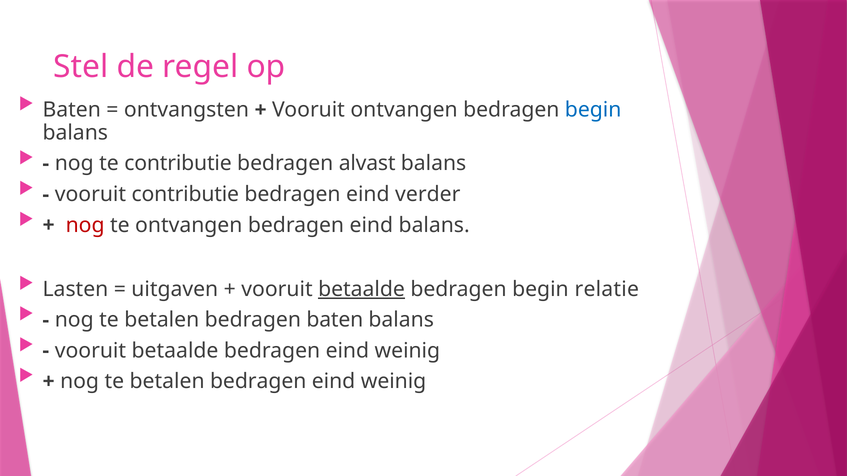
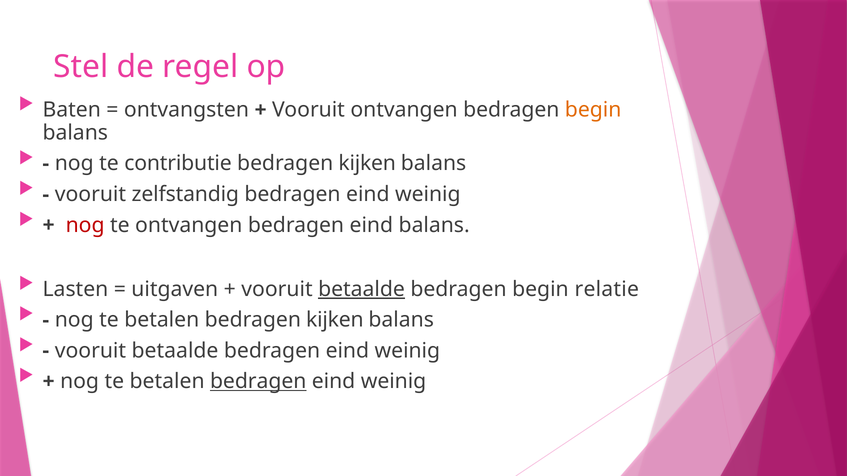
begin colour: blue -> orange (593, 110)
alvast: alvast -> kijken (367, 164)
vooruit contributie: contributie -> zelfstandig (185, 194)
verder: verder -> weinig (428, 194)
betalen bedragen baten: baten -> kijken (335, 320)
bedragen underline: none -> present (258, 382)
